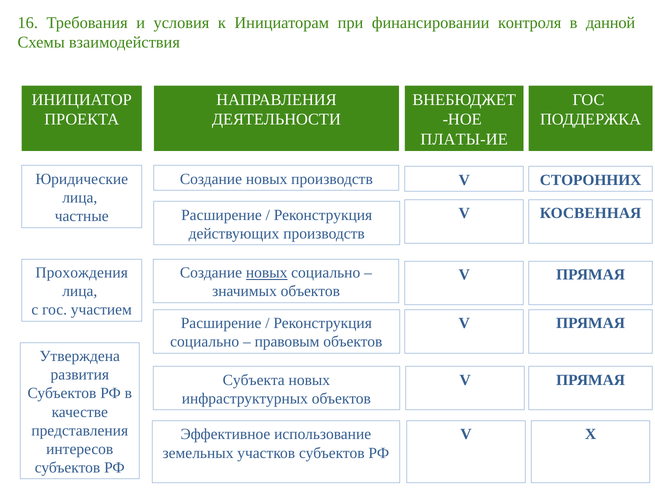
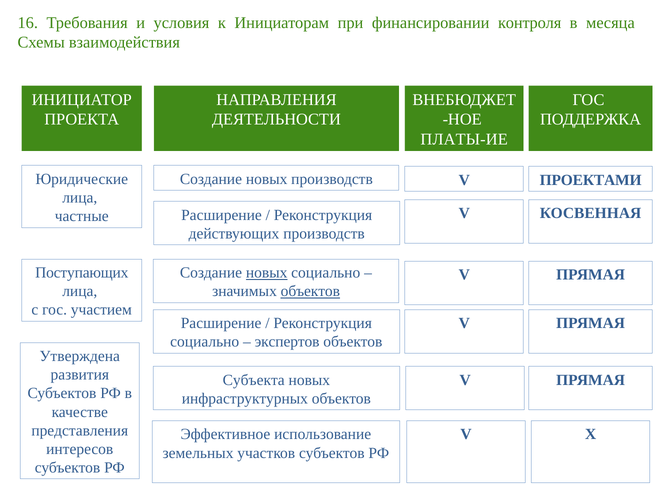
данной: данной -> месяца (610, 23)
СТОРОННИХ: СТОРОННИХ -> ПРОЕКТАМИ (591, 180)
Прохождения: Прохождения -> Поступающих (82, 273)
объектов underline: none -> present (310, 291)
правовым: правовым -> экспертов (287, 342)
